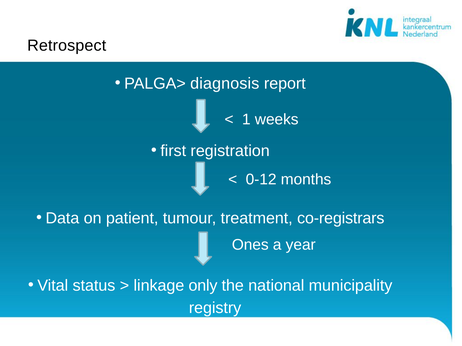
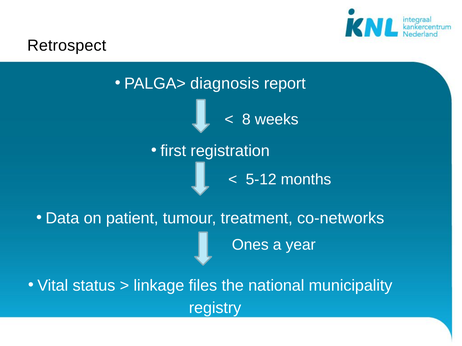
1: 1 -> 8 (246, 119)
0-12: 0-12 -> 5-12 (261, 180)
co-registrars: co-registrars -> co-networks (341, 219)
only: only -> files (203, 286)
